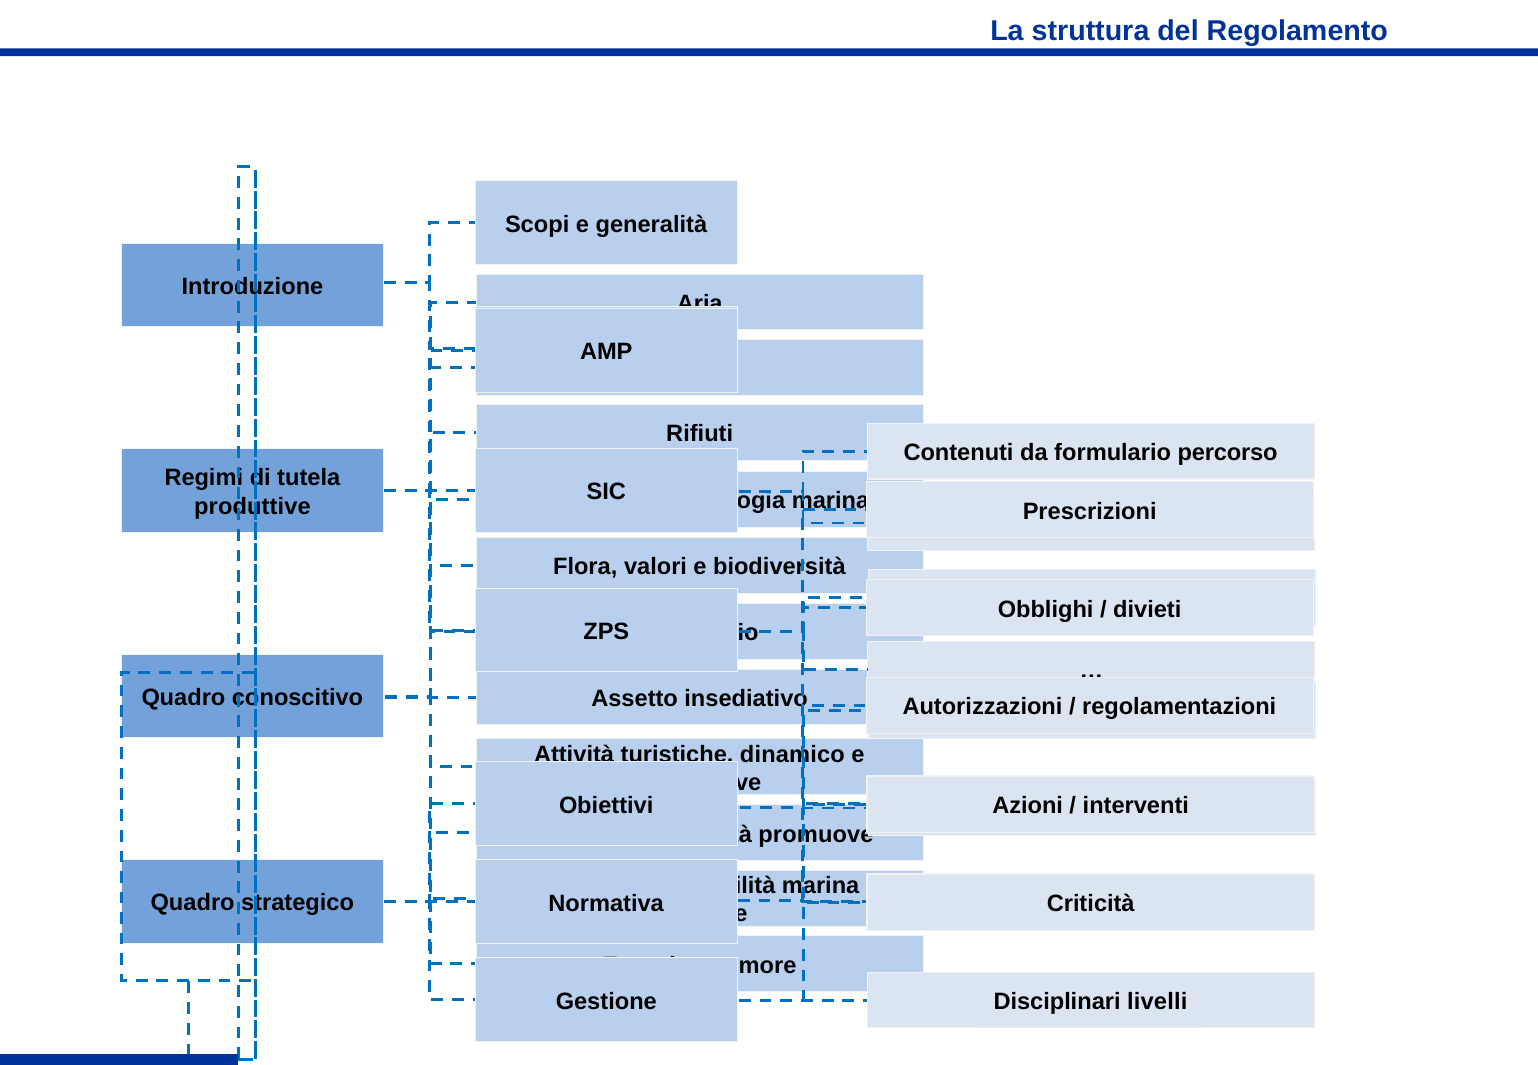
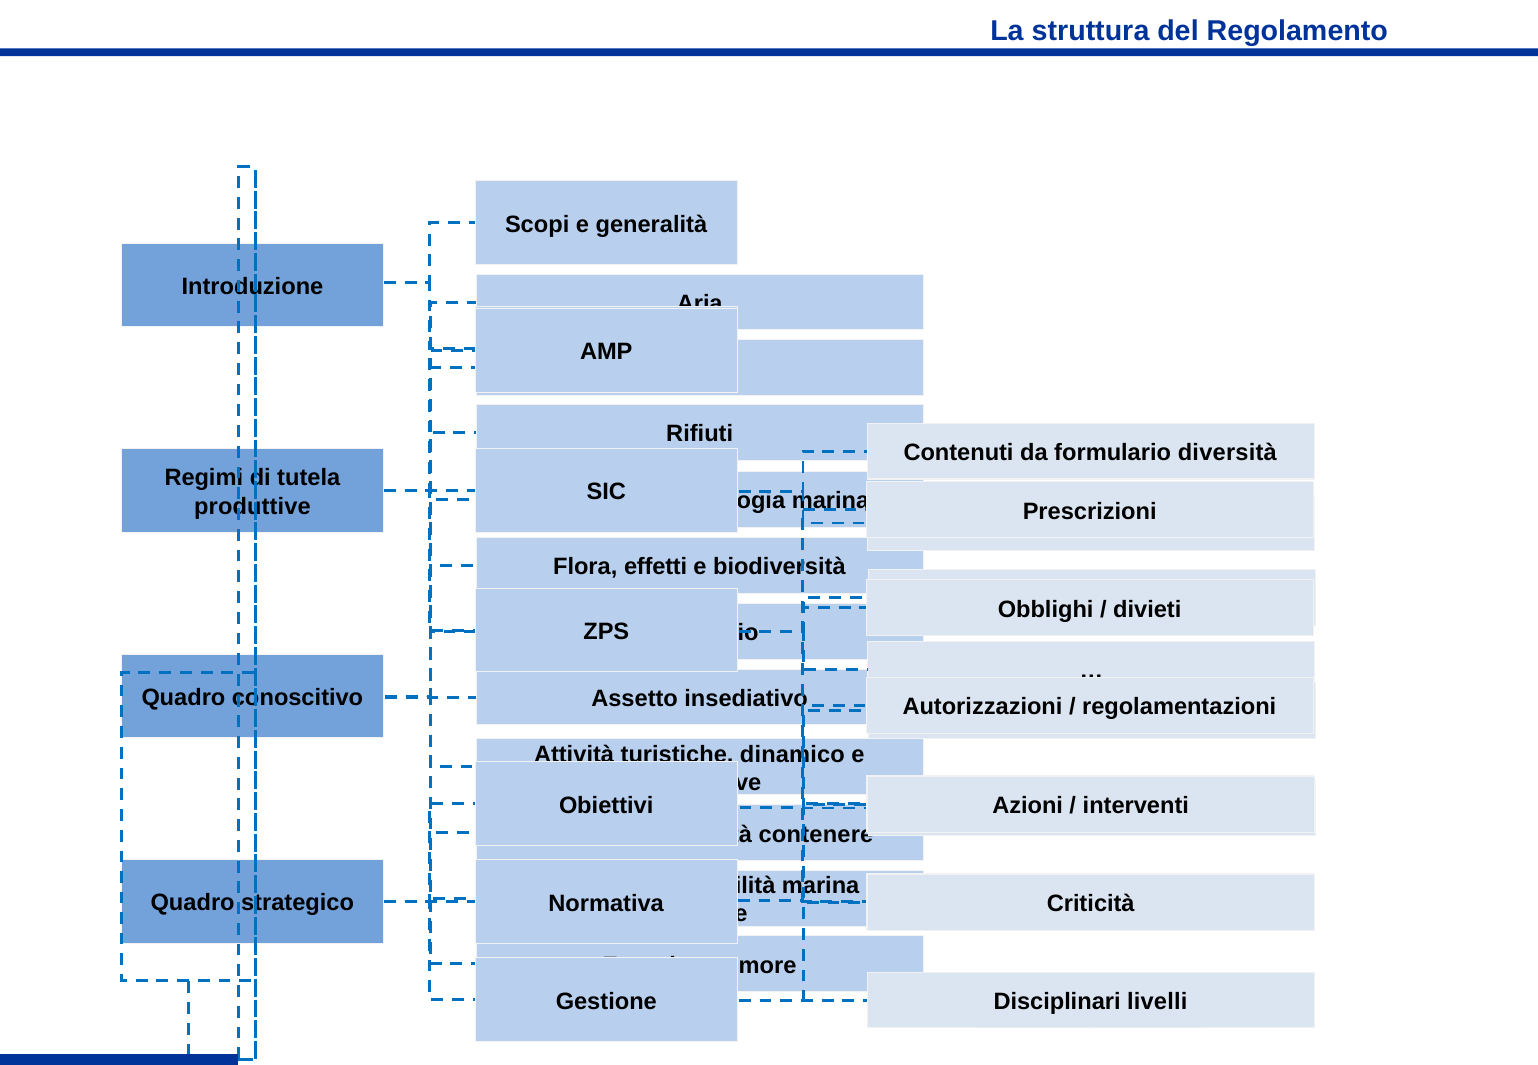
percorso: percorso -> diversità (1227, 453)
valori: valori -> effetti (656, 567)
promuove: promuove -> contenere (816, 834)
